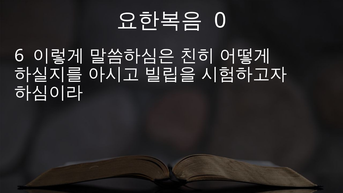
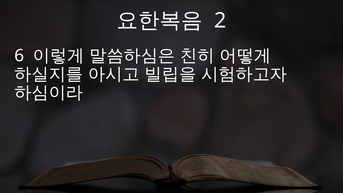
0: 0 -> 2 (220, 21)
